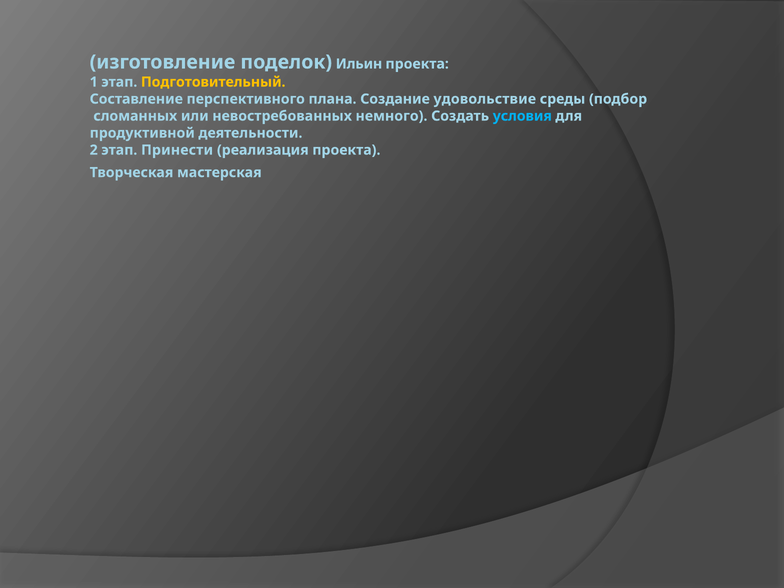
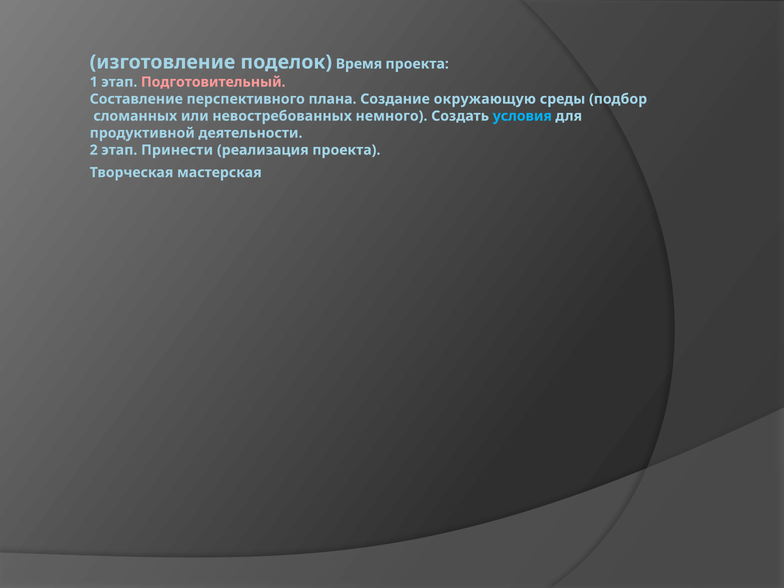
Ильин: Ильин -> Время (359, 64)
Подготовительный colour: yellow -> pink (213, 82)
удовольствие: удовольствие -> окружающую (485, 99)
